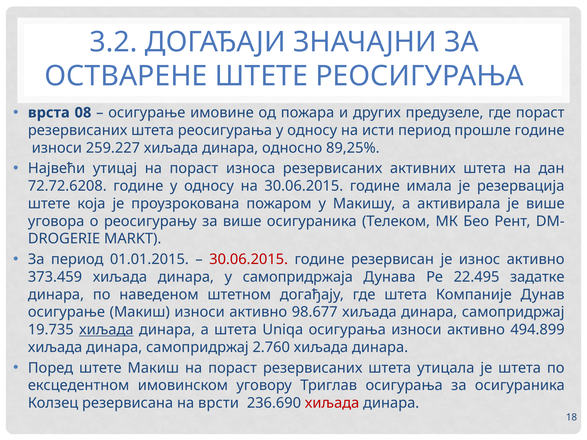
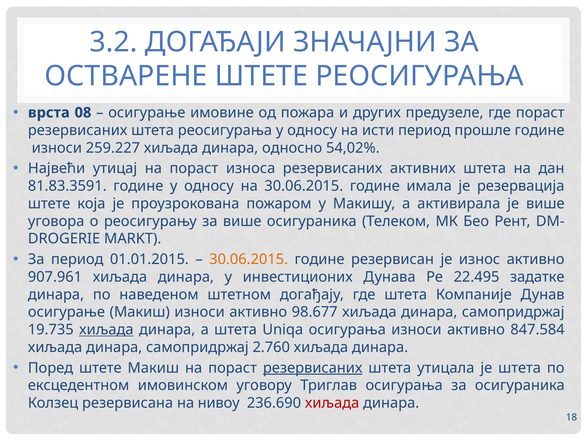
89,25%: 89,25% -> 54,02% (353, 148)
72.72.6208: 72.72.6208 -> 81.83.3591 (67, 186)
30.06.2015 colour: red -> orange (249, 259)
373.459: 373.459 -> 907.961 (55, 277)
самопридржаја: самопридржаја -> инвестиционих (298, 277)
494.899: 494.899 -> 847.584 (537, 330)
резервисаних underline: none -> present (313, 368)
врсти: врсти -> нивоу (219, 403)
